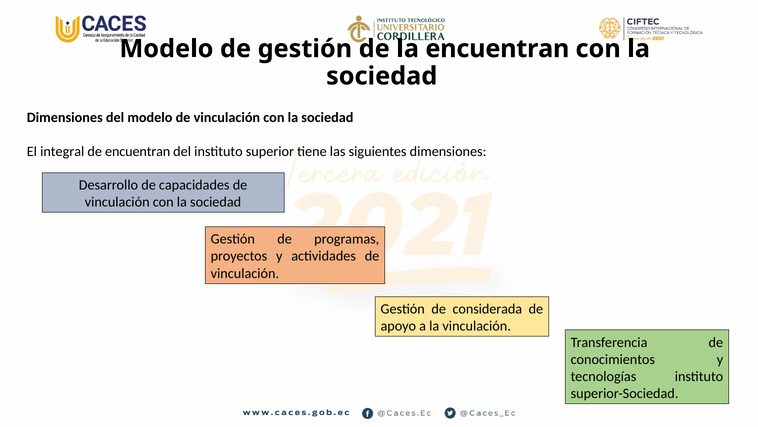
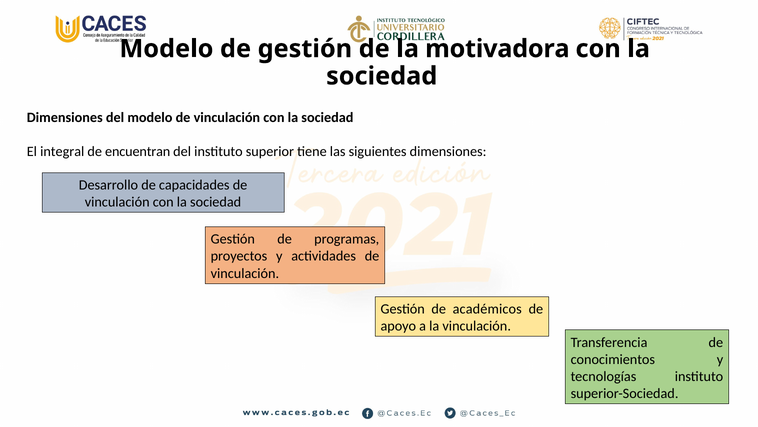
la encuentran: encuentran -> motivadora (497, 49)
considerada: considerada -> académicos (487, 308)
